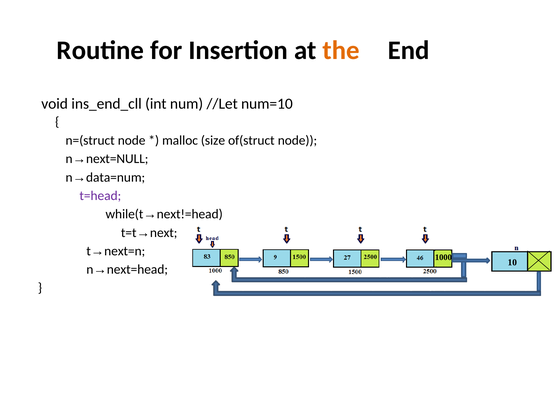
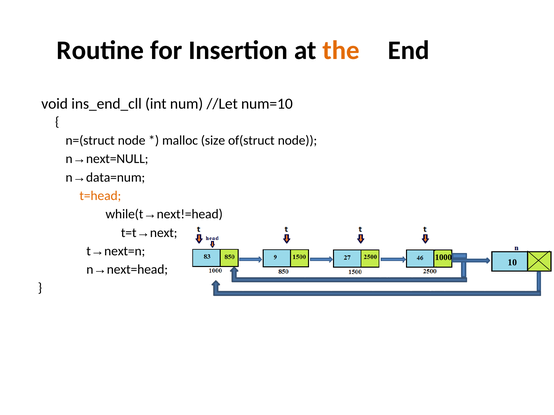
t=head colour: purple -> orange (100, 196)
